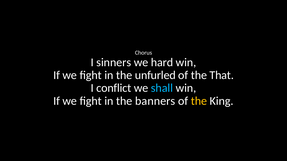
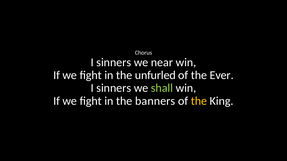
hard: hard -> near (162, 62)
That: That -> Ever (222, 75)
conflict: conflict -> sinners (114, 88)
shall colour: light blue -> light green (162, 88)
